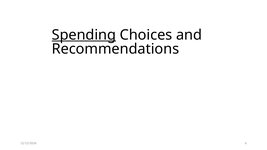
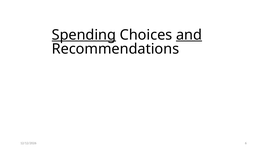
and underline: none -> present (189, 35)
